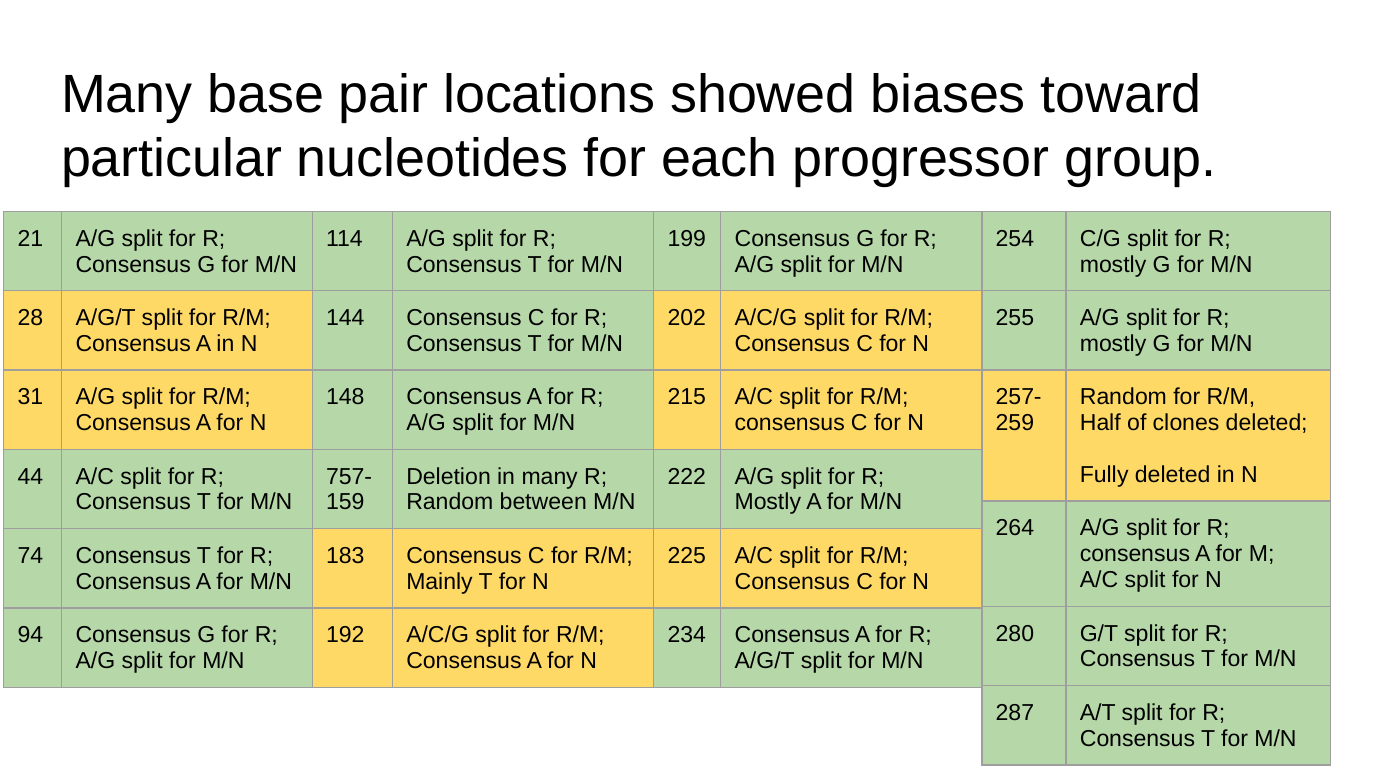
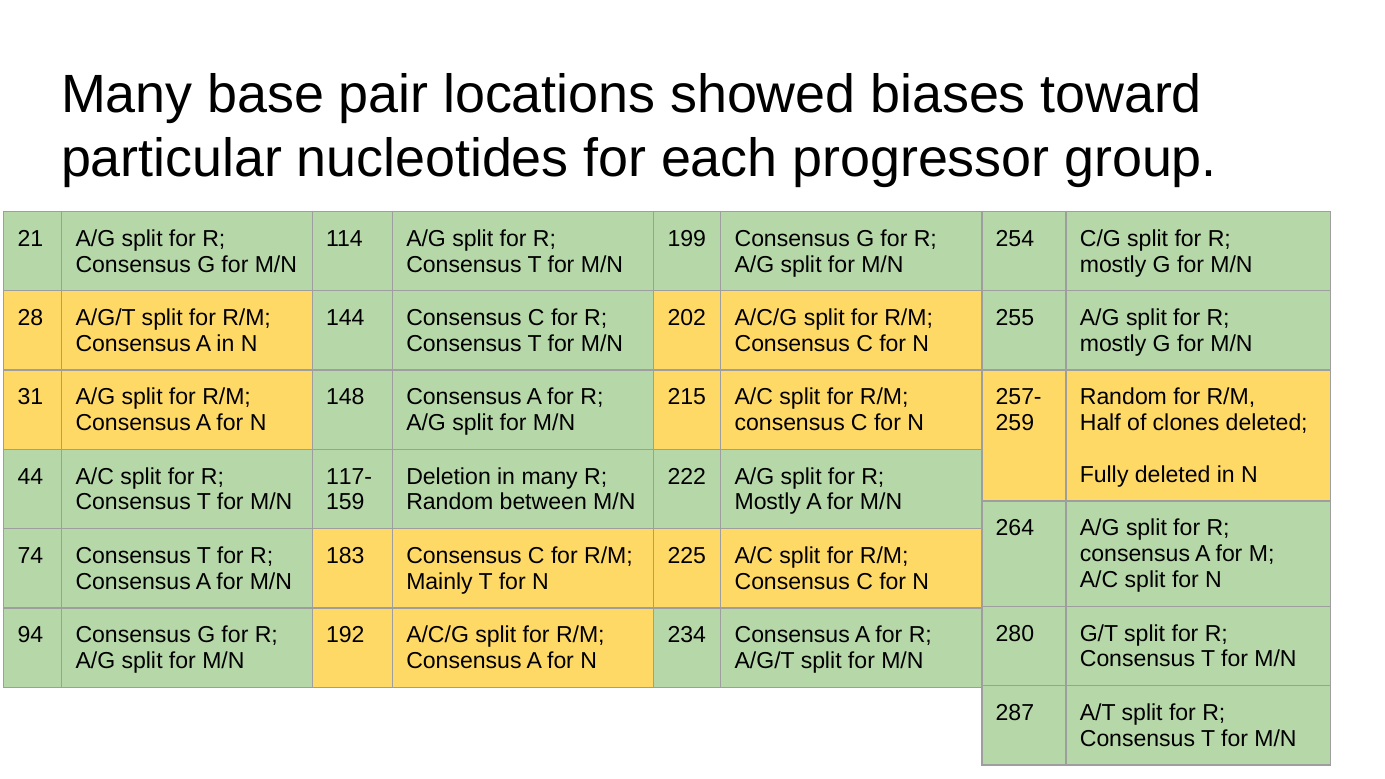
757-: 757- -> 117- (349, 477)
